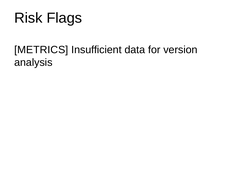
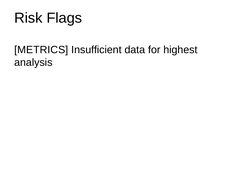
version: version -> highest (180, 50)
